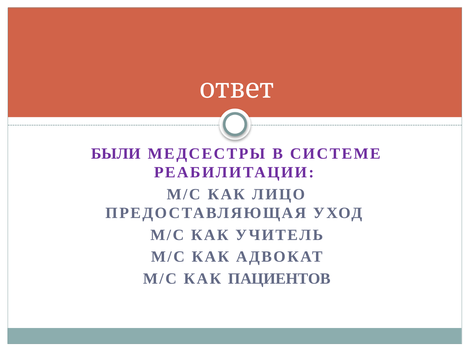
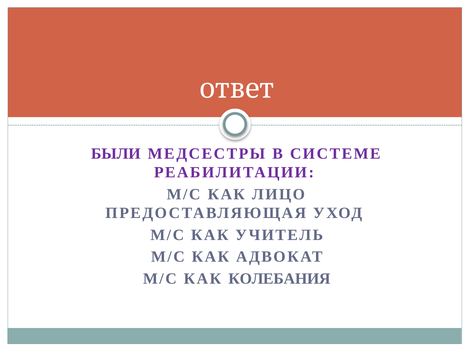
ПАЦИЕНТОВ: ПАЦИЕНТОВ -> КОЛЕБАНИЯ (279, 279)
